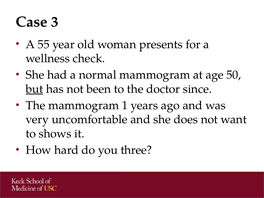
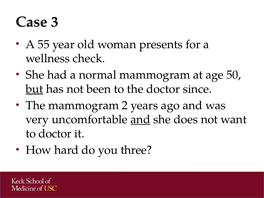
1: 1 -> 2 (125, 105)
and underline: none -> present (140, 119)
to shows: shows -> doctor (55, 134)
